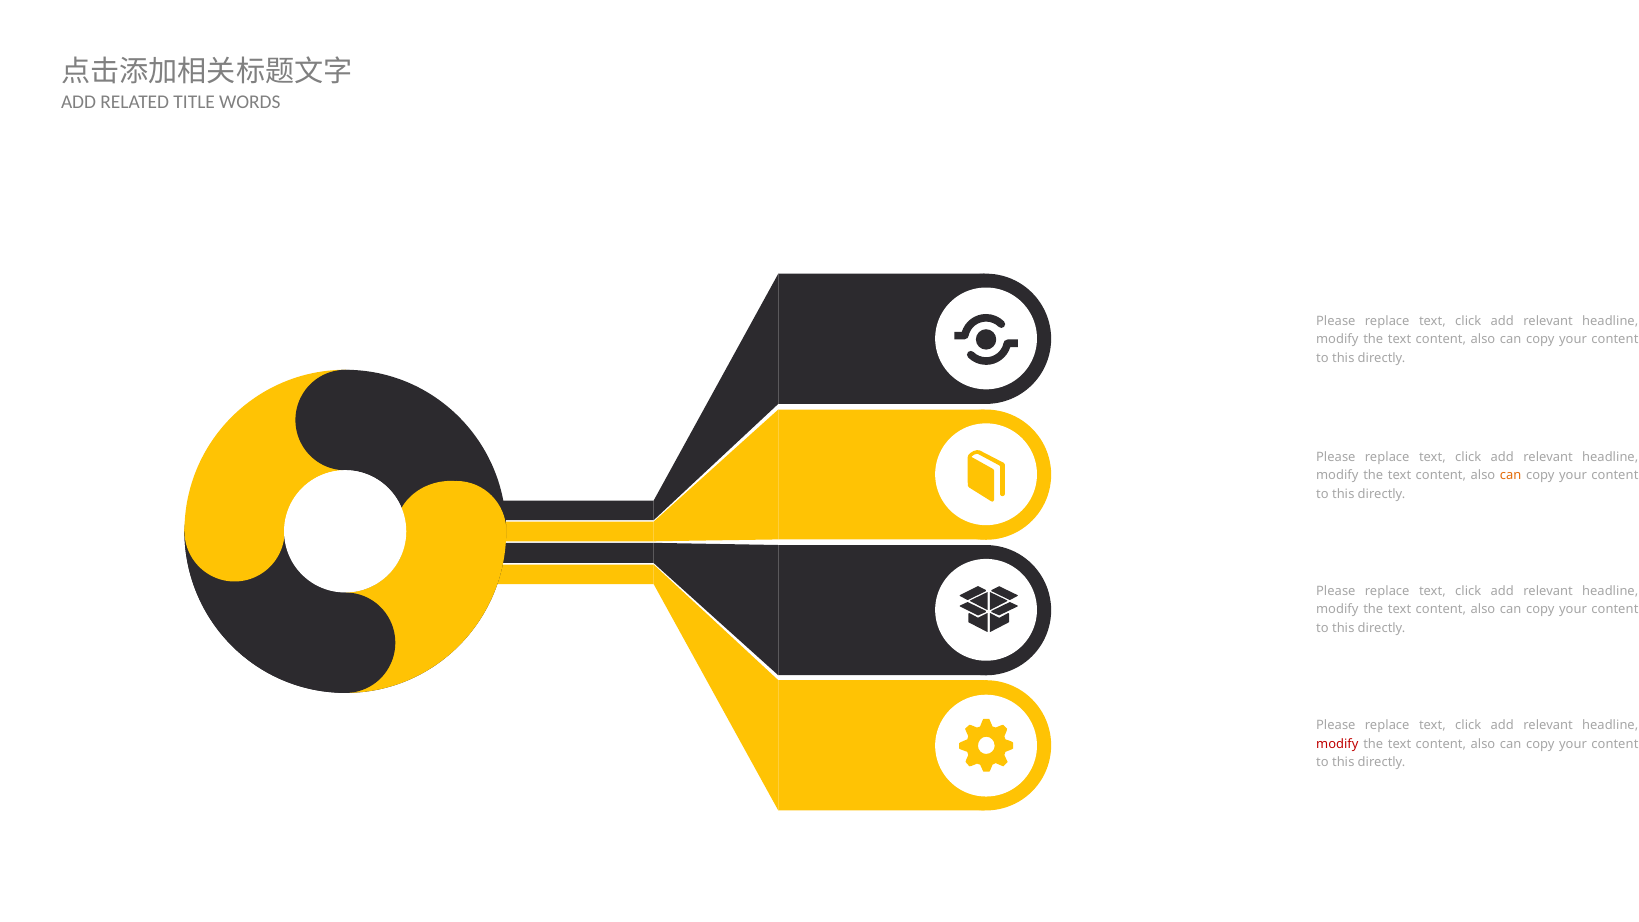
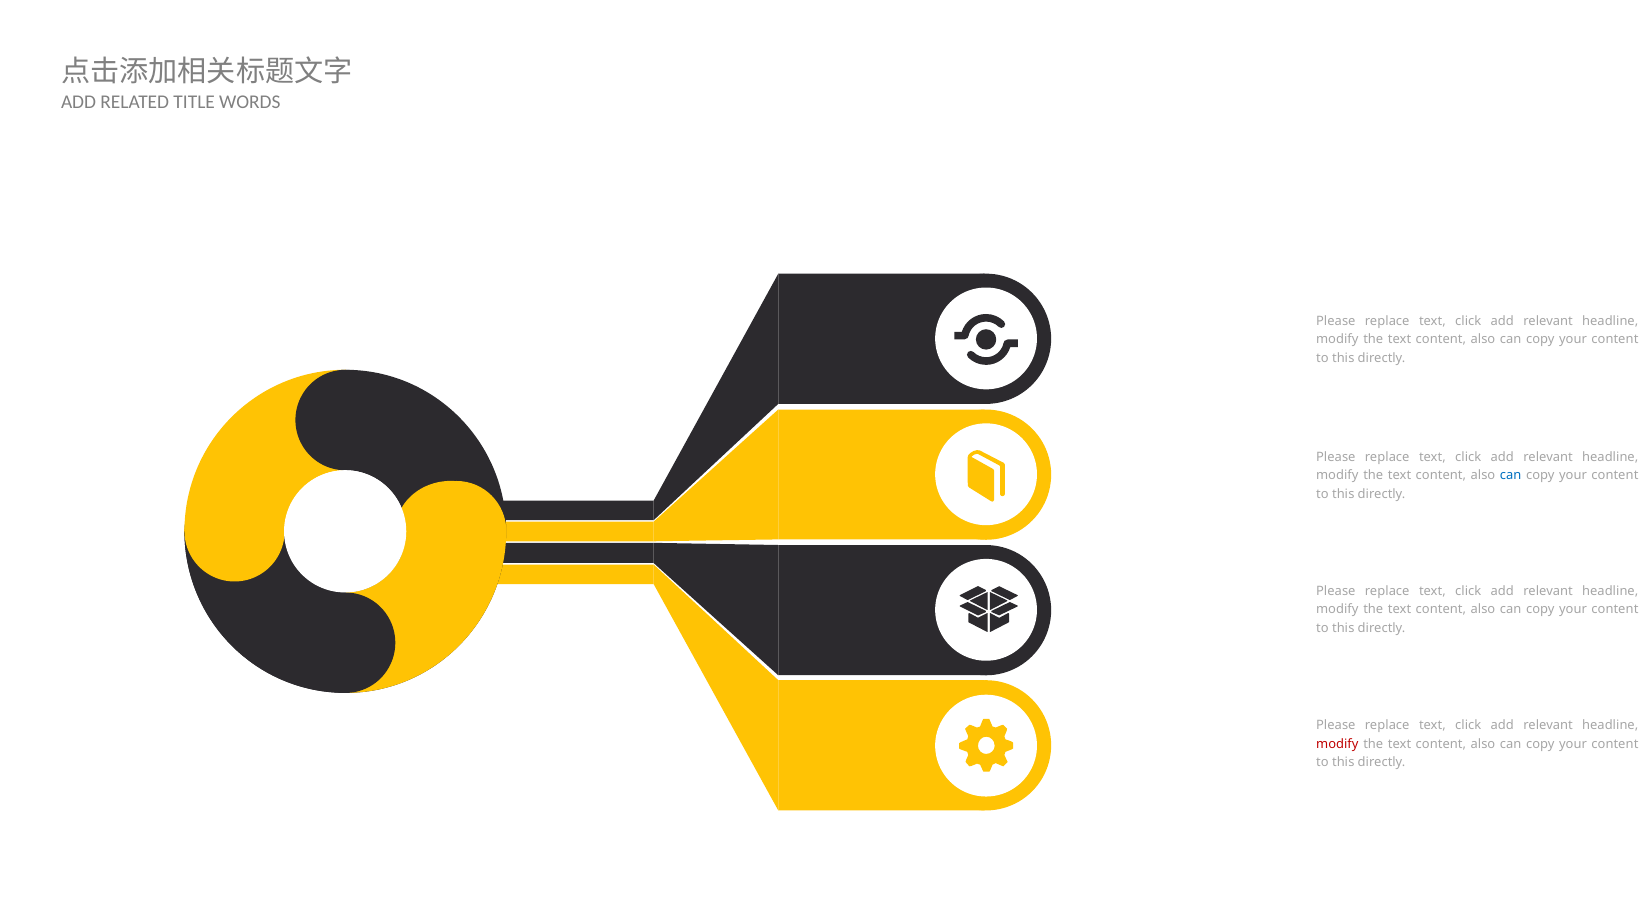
can colour: orange -> blue (1511, 475)
